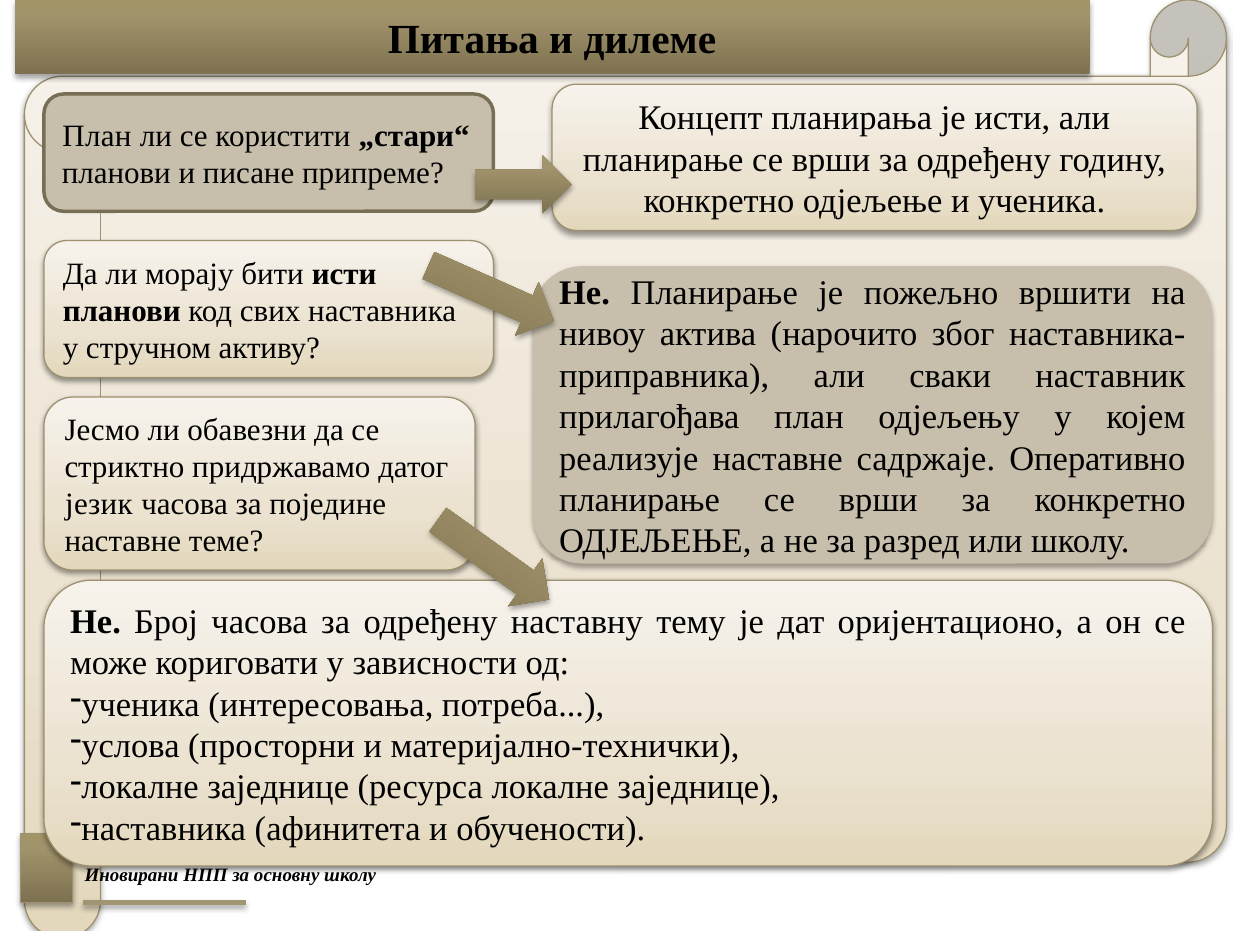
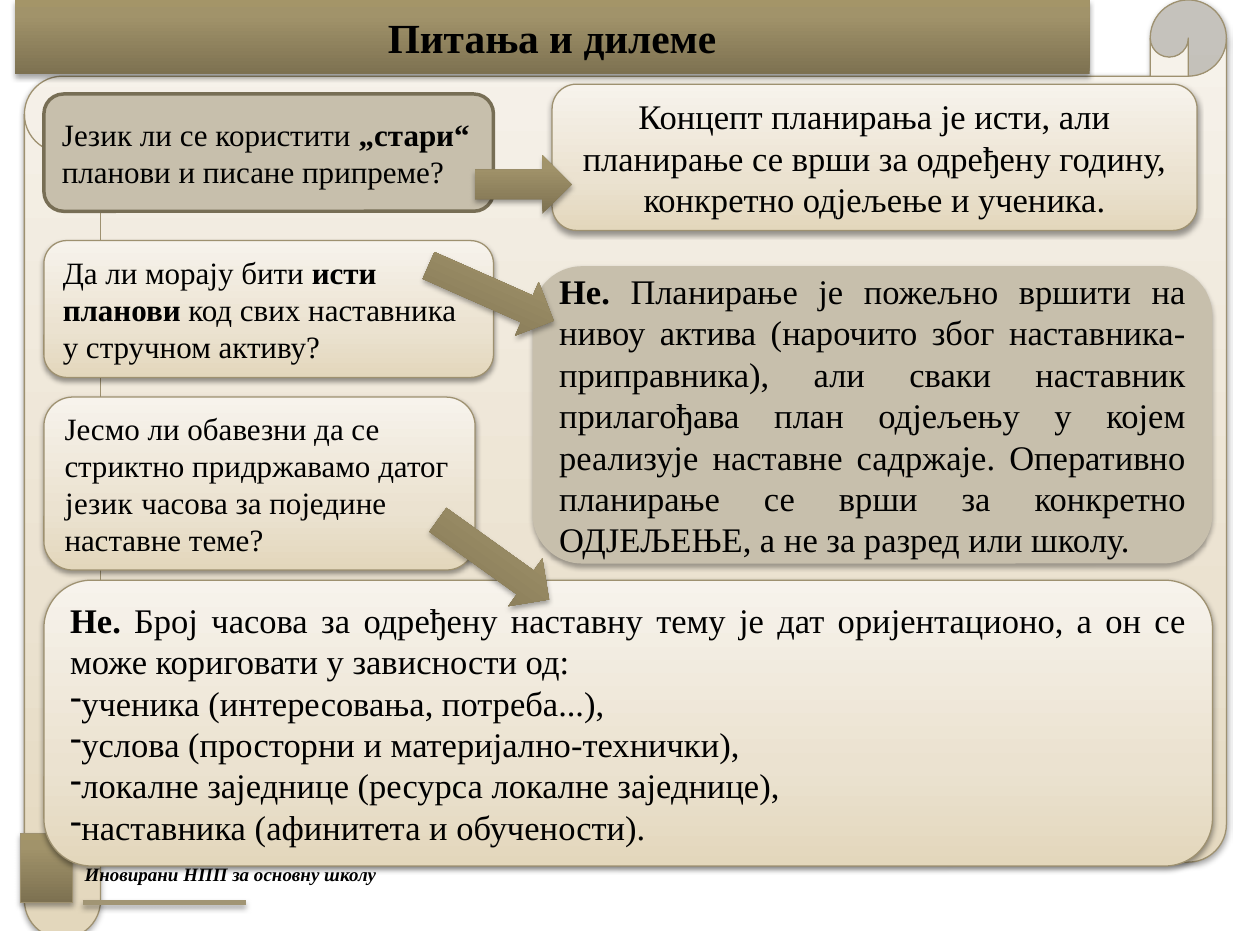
План: План -> Језик (97, 136)
